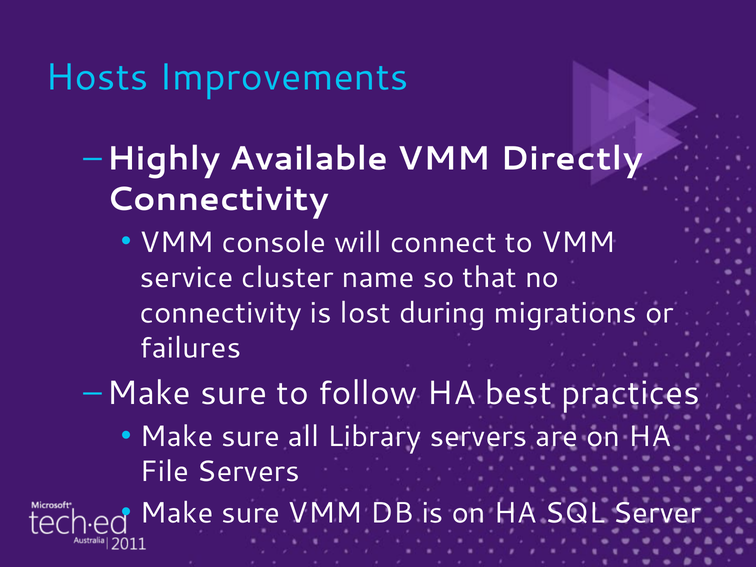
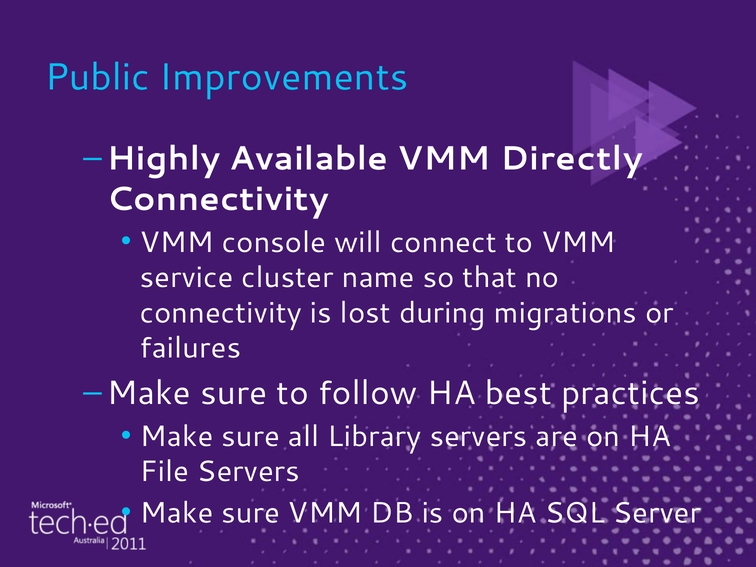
Hosts: Hosts -> Public (97, 77)
